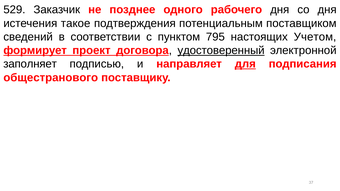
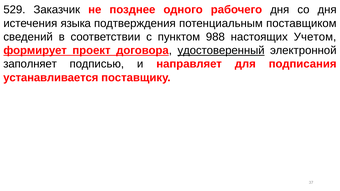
такое: такое -> языка (76, 23)
795: 795 -> 988 (215, 37)
для underline: present -> none (245, 64)
общестранового: общестранового -> устанавливается (51, 78)
